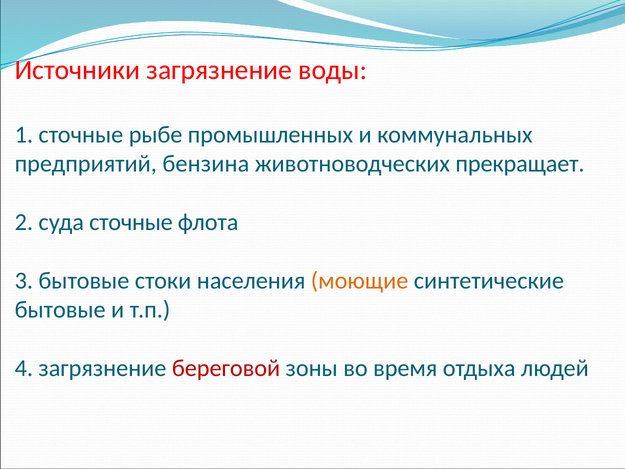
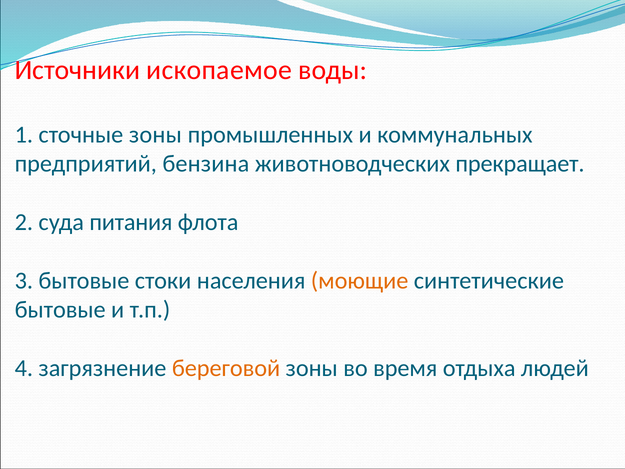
Источники загрязнение: загрязнение -> ископаемое (219, 70)
сточные рыбе: рыбе -> зоны (155, 135)
суда сточные: сточные -> питания (131, 222)
береговой colour: red -> orange (226, 368)
